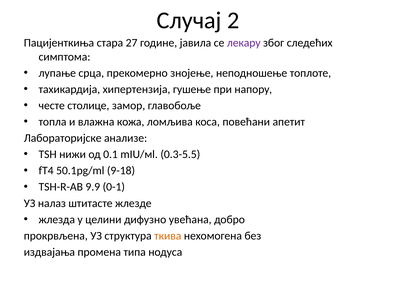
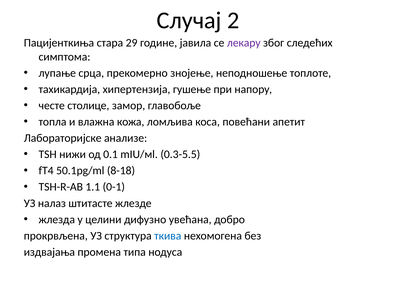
27: 27 -> 29 (132, 43)
9-18: 9-18 -> 8-18 (121, 171)
9.9: 9.9 -> 1.1 (93, 187)
ткива colour: orange -> blue (168, 236)
